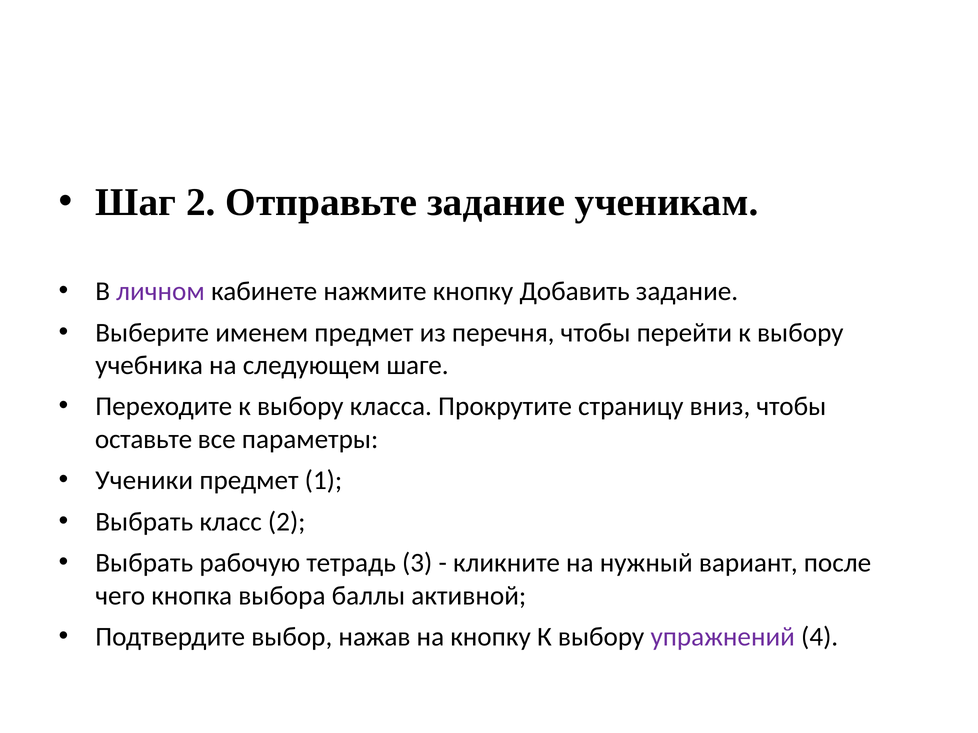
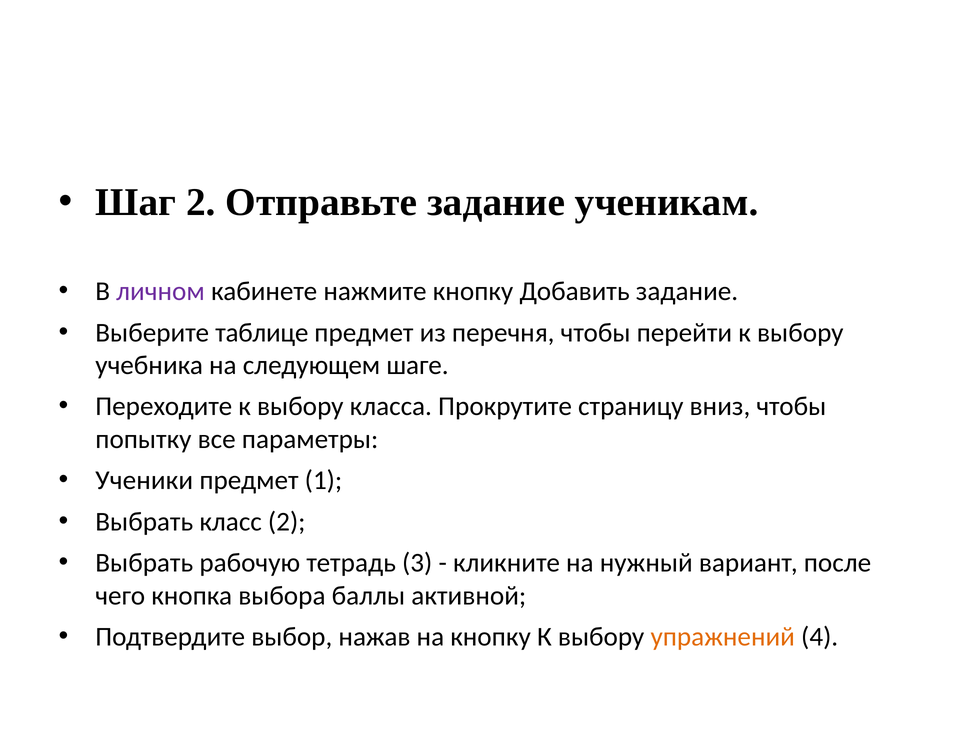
именем: именем -> таблице (262, 333)
оставьте: оставьте -> попытку (143, 439)
упражнений colour: purple -> orange (723, 637)
